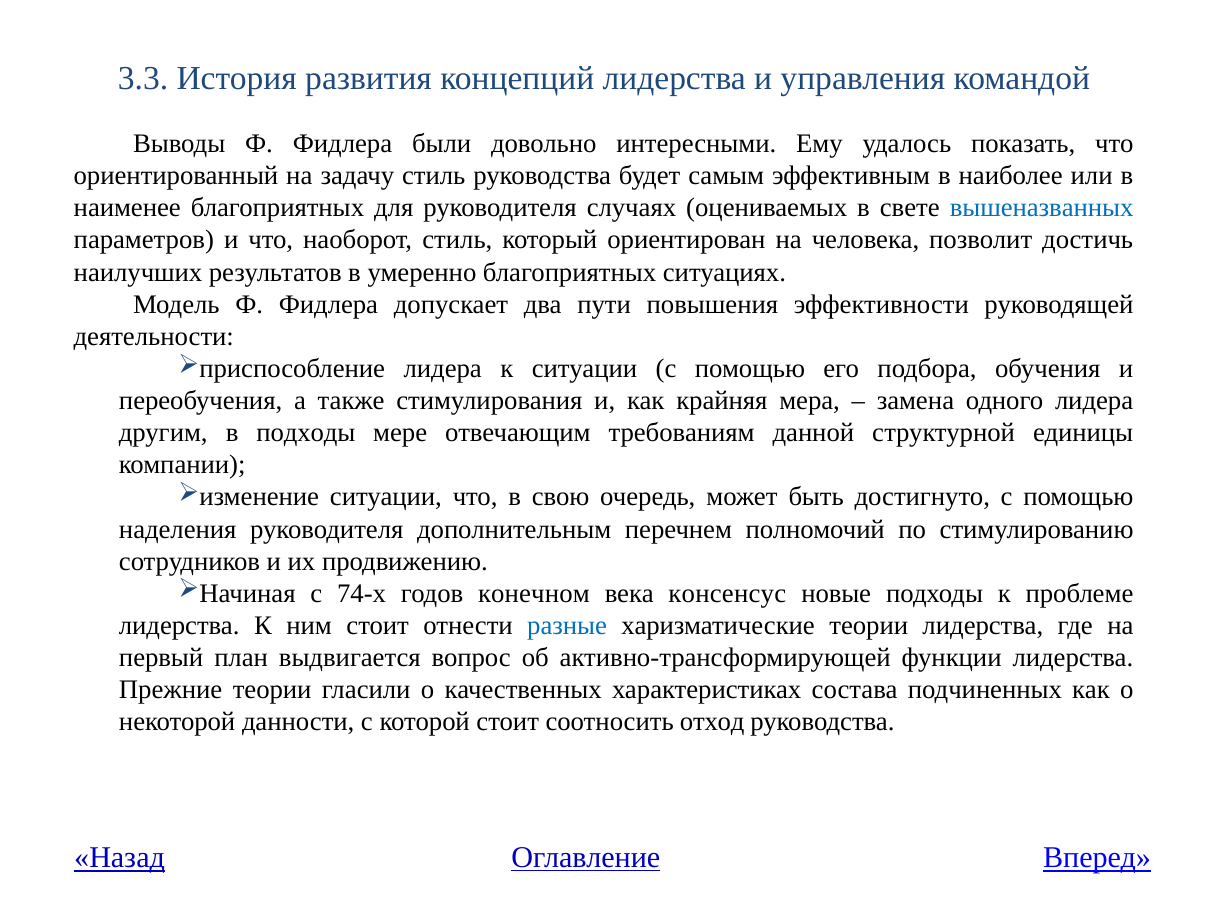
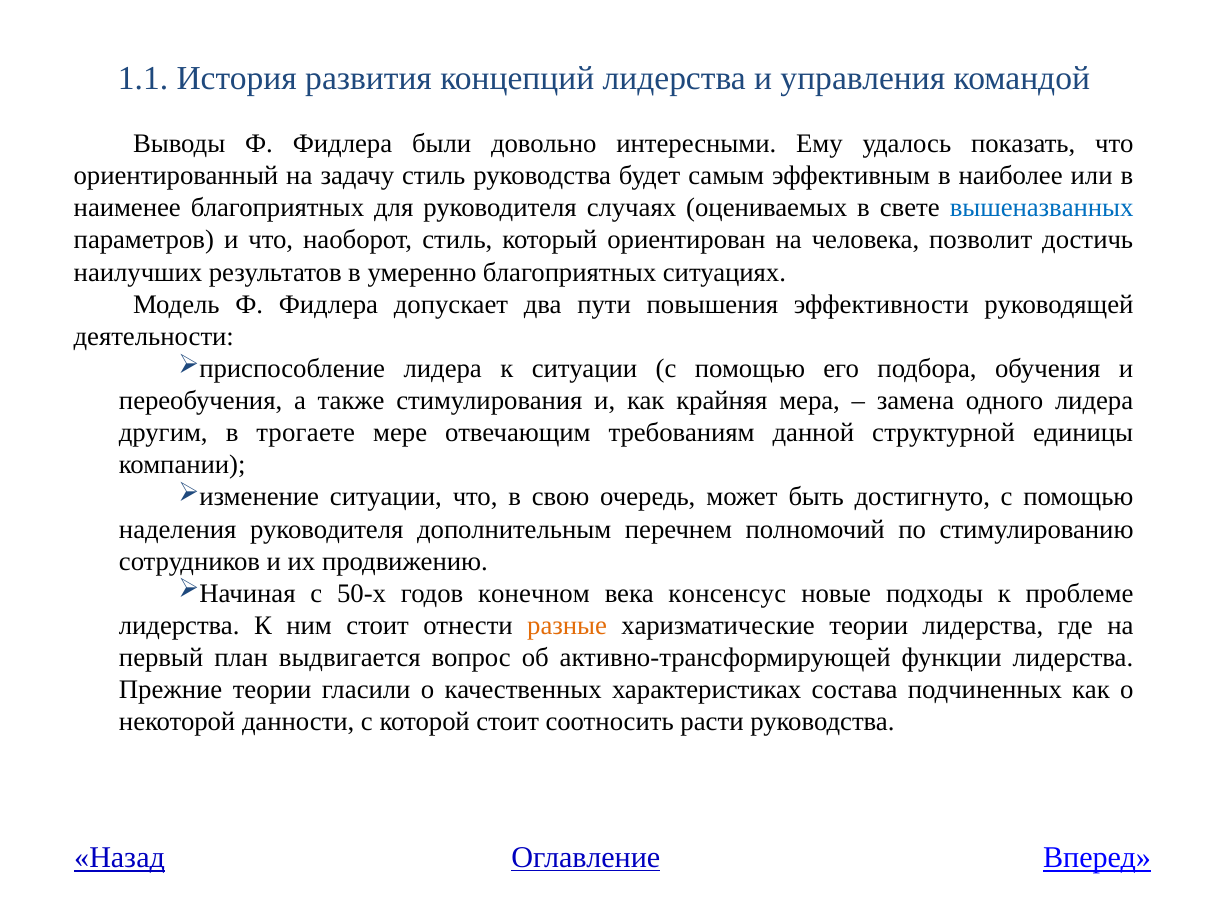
3.3: 3.3 -> 1.1 (143, 79)
в подходы: подходы -> трогаете (306, 433)
74-х: 74-х -> 50-х (362, 594)
разные colour: blue -> orange (567, 626)
отход: отход -> расти (712, 722)
